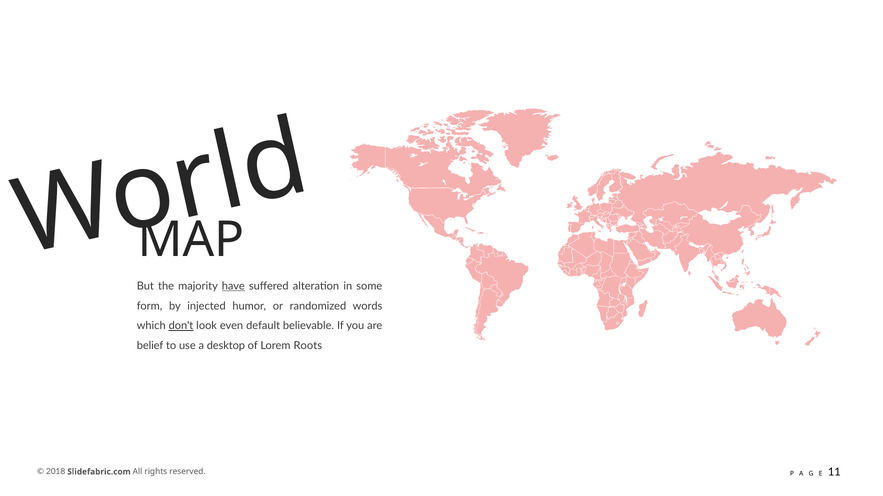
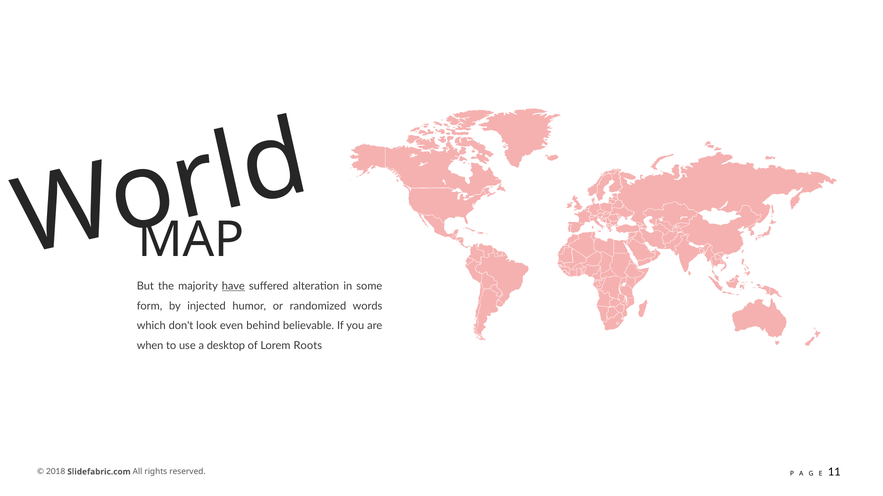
don't underline: present -> none (181, 326)
default: default -> behind (263, 326)
belief: belief -> when (150, 346)
